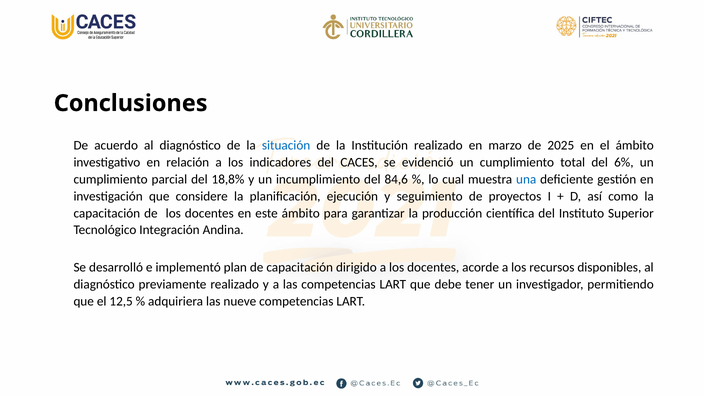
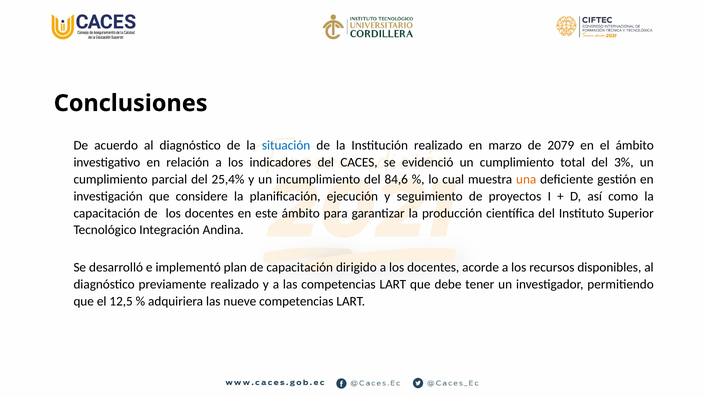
2025: 2025 -> 2079 (561, 145)
6%: 6% -> 3% (624, 162)
18,8%: 18,8% -> 25,4% (228, 179)
una colour: blue -> orange (526, 179)
